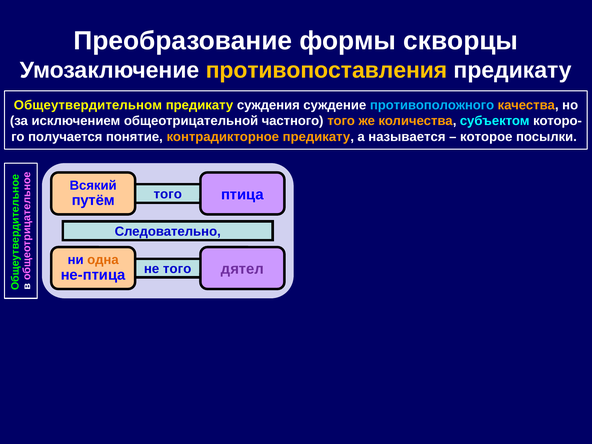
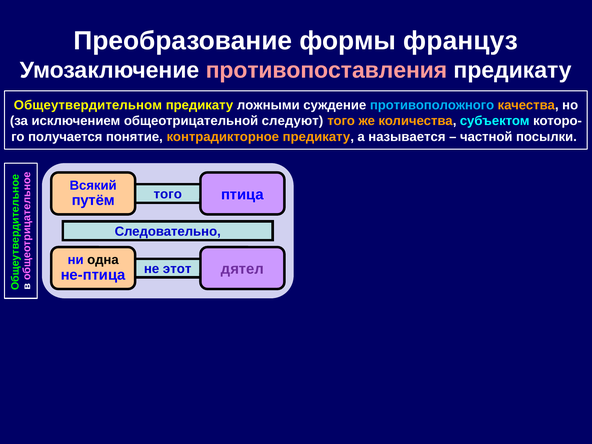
скворцы: скворцы -> француз (461, 41)
противопоставления colour: yellow -> pink (326, 70)
суждения: суждения -> ложными (268, 105)
частного: частного -> следуют (292, 121)
которое: которое -> частной (486, 137)
одна colour: orange -> black (103, 260)
не того: того -> этот (177, 269)
